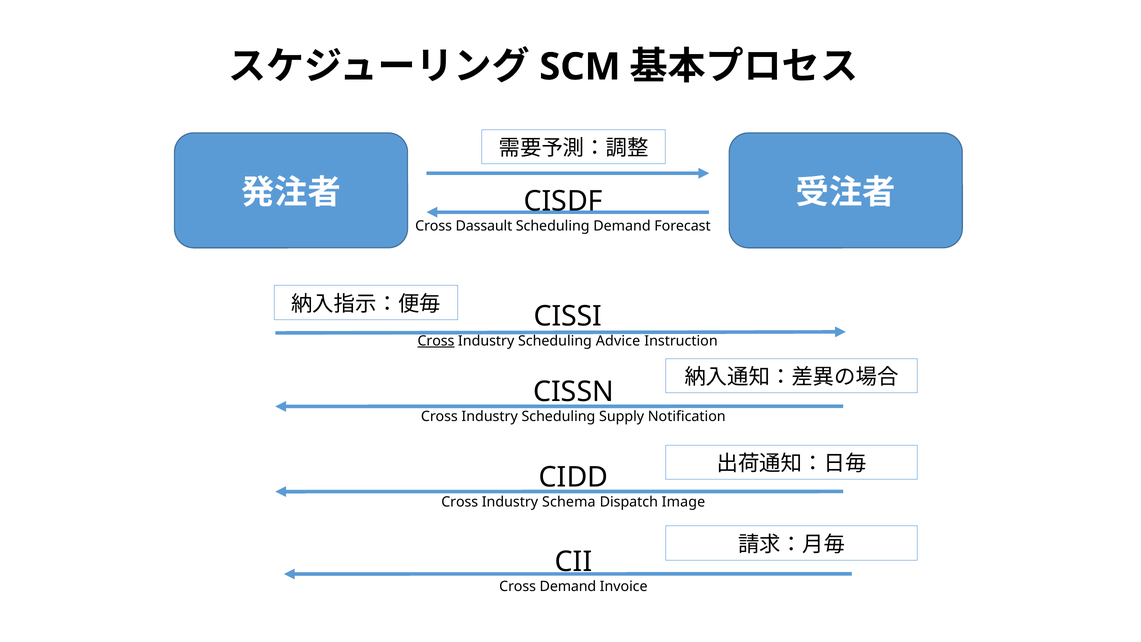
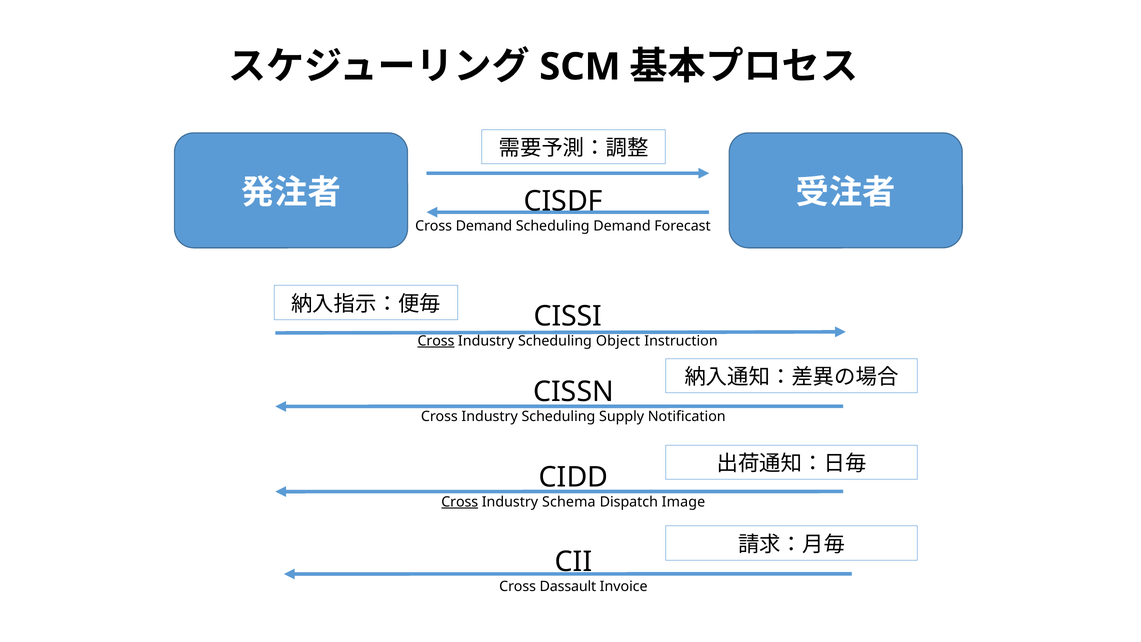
Cross Dassault: Dassault -> Demand (484, 226)
Advice: Advice -> Object (618, 341)
Cross underline: none -> present (460, 502)
Cross Demand: Demand -> Dassault (568, 586)
